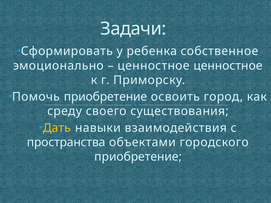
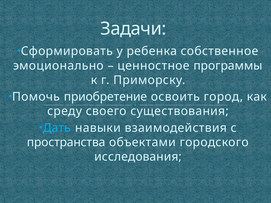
ценностное ценностное: ценностное -> программы (228, 66)
Дать colour: yellow -> light blue (57, 128)
приобретение: приобретение -> исследования (138, 157)
